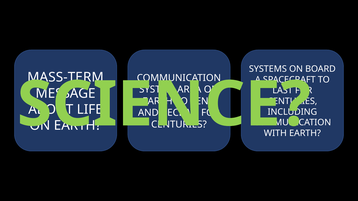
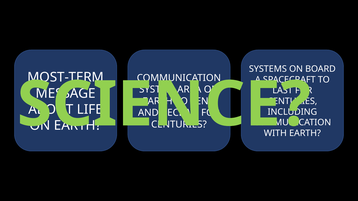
MASS-TERM: MASS-TERM -> MOST-TERM (66, 77)
